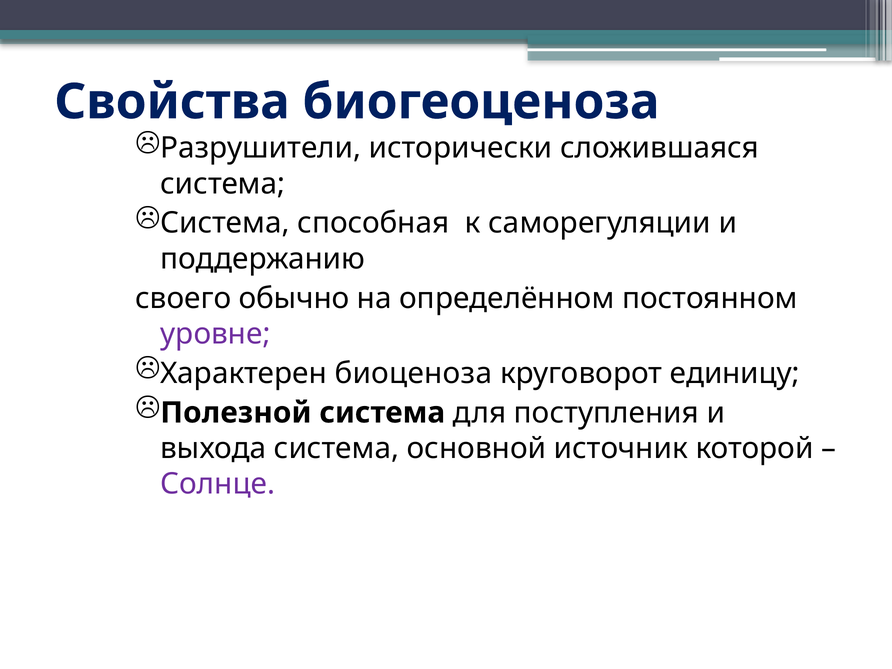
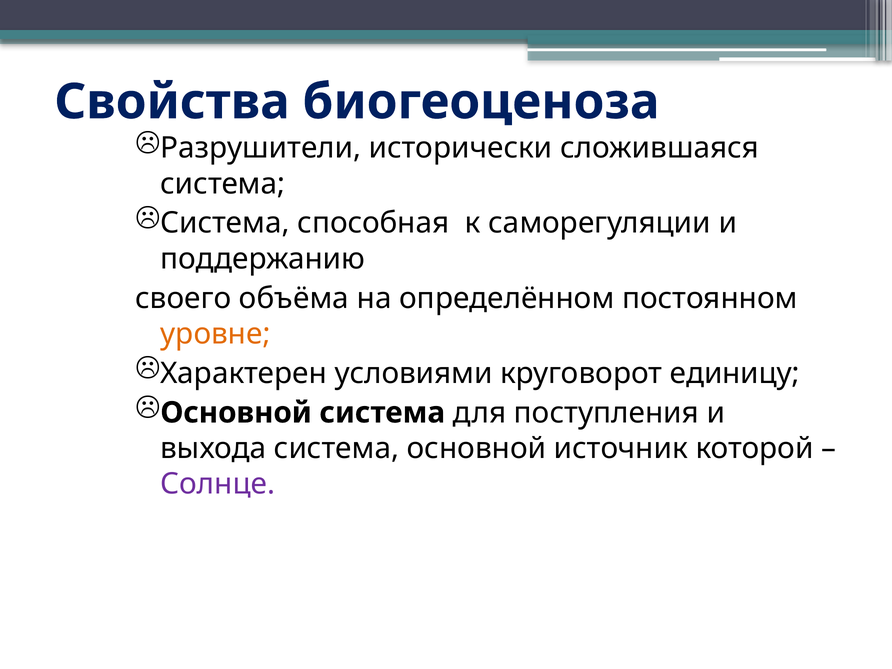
обычно: обычно -> объёма (294, 298)
уровне colour: purple -> orange (215, 334)
биоценоза: биоценоза -> условиями (414, 373)
Полезной: Полезной -> Основной (236, 413)
